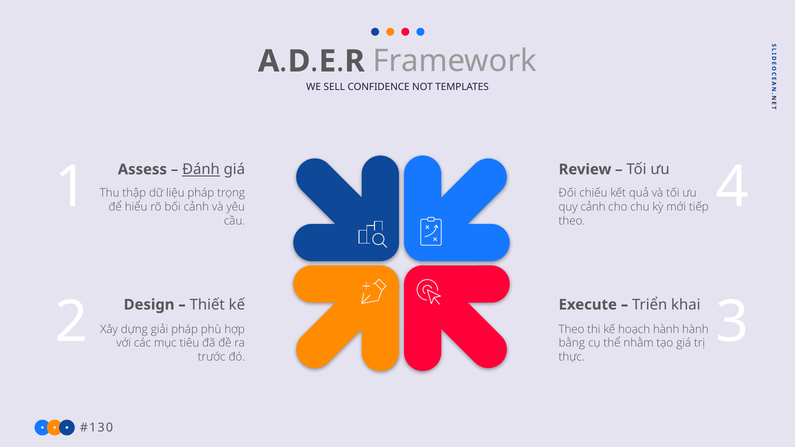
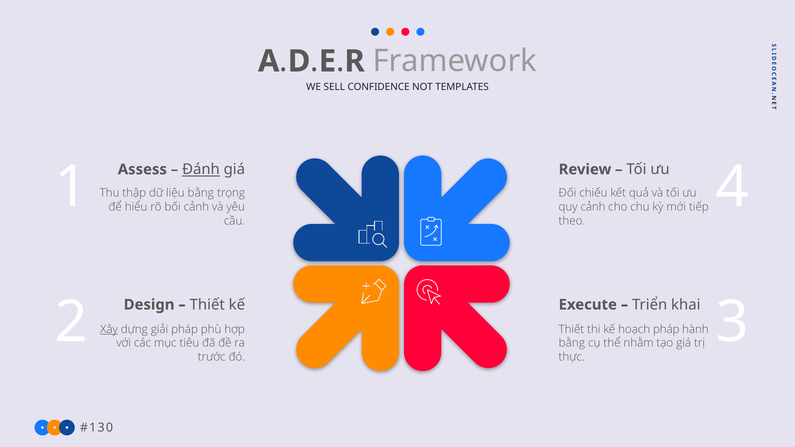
liệu pháp: pháp -> bằng (201, 193)
Xây underline: none -> present (109, 329)
Theo: Theo -> Thiết (571, 329)
hoạch hành: hành -> pháp (666, 329)
